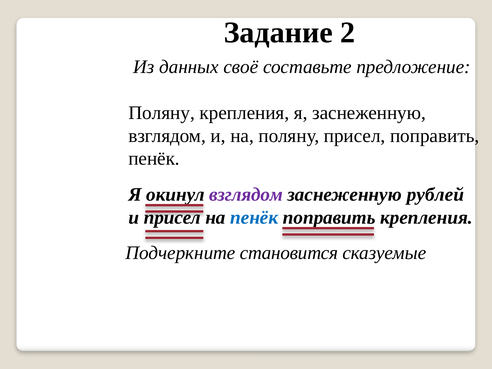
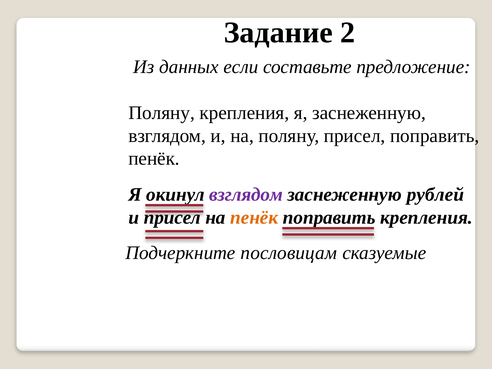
своё: своё -> если (241, 67)
пенёк colour: blue -> orange (254, 218)
становится: становится -> пословицам (289, 253)
